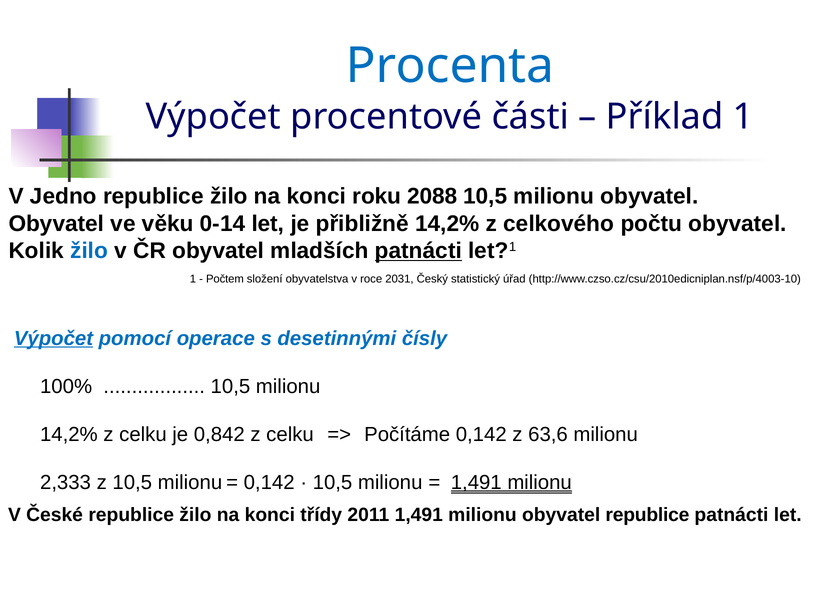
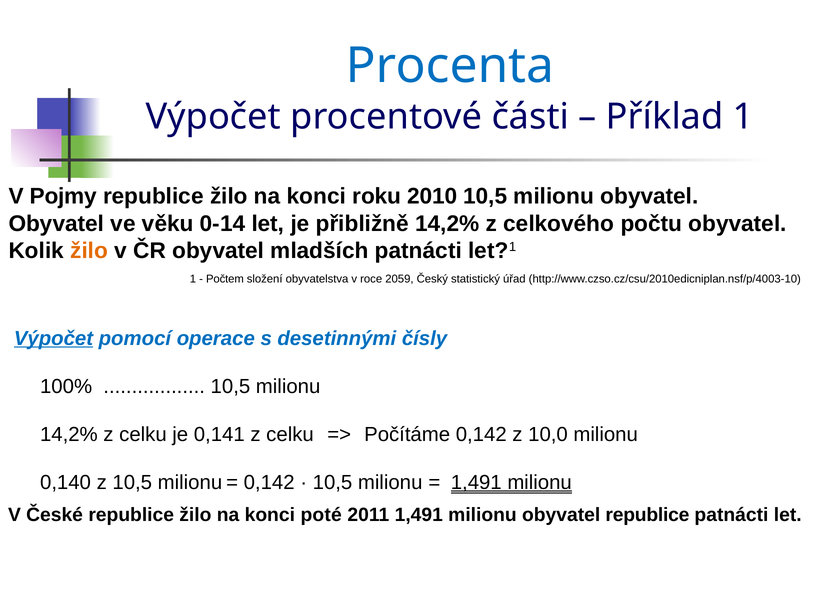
Jedno: Jedno -> Pojmy (63, 196)
2088: 2088 -> 2010 (432, 196)
žilo colour: blue -> orange (89, 251)
patnácti underline: present -> none (418, 251)
2031: 2031 -> 2059 (399, 279)
0,842: 0,842 -> 0,141 (219, 435)
63,6: 63,6 -> 10,0 (548, 435)
2,333: 2,333 -> 0,140 (66, 483)
třídy: třídy -> poté (321, 515)
